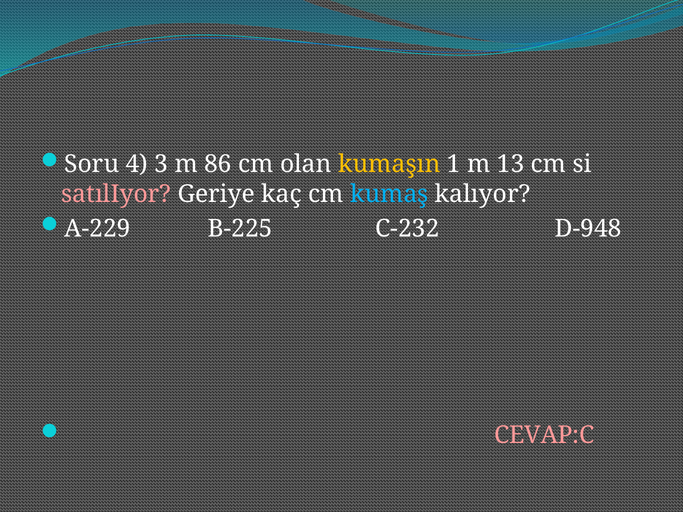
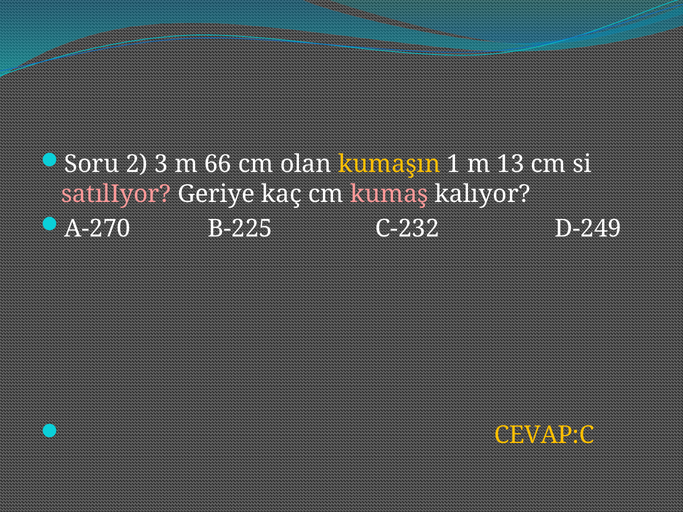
4: 4 -> 2 (137, 164)
86: 86 -> 66 (218, 164)
kumaş colour: light blue -> pink (389, 194)
A-229: A-229 -> A-270 (97, 229)
D-948: D-948 -> D-249 (588, 229)
CEVAP:C colour: pink -> yellow (544, 436)
